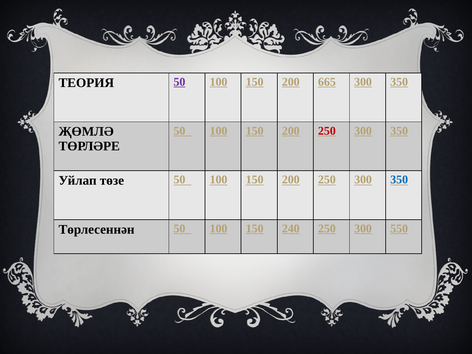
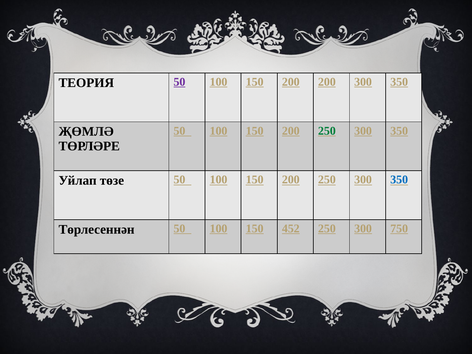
200 665: 665 -> 200 (327, 82)
250 colour: red -> green (327, 131)
240: 240 -> 452 (291, 229)
550: 550 -> 750 (399, 229)
